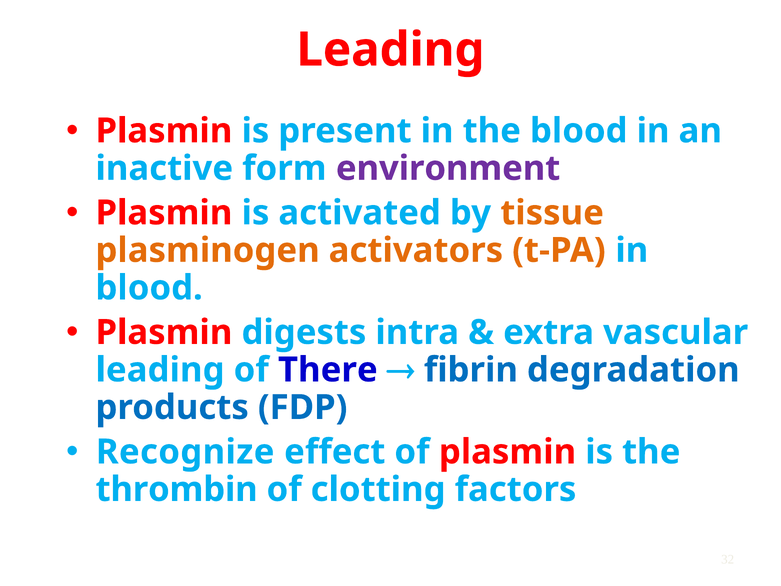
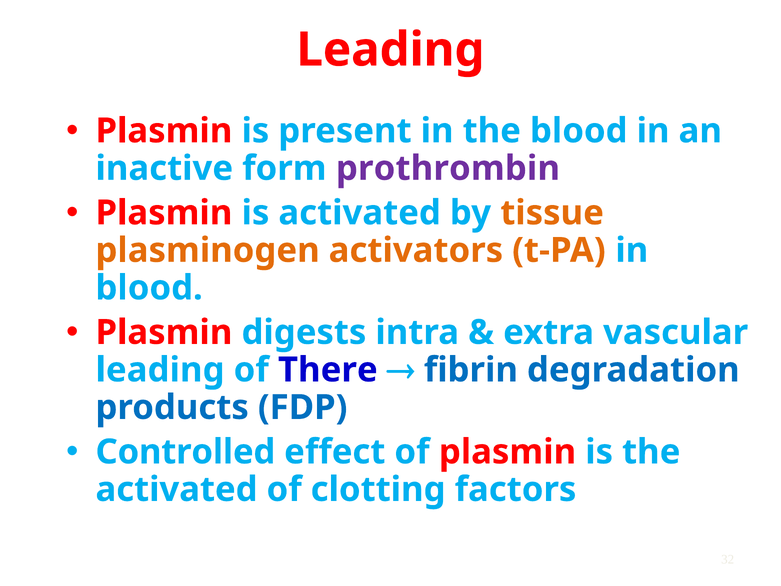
environment: environment -> prothrombin (448, 168)
Recognize: Recognize -> Controlled (185, 452)
thrombin: thrombin -> activated (177, 489)
